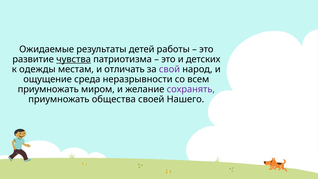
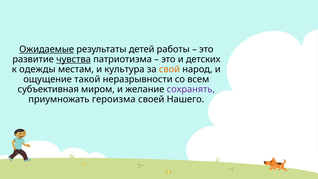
Ожидаемые underline: none -> present (47, 49)
отличать: отличать -> культура (124, 69)
свой colour: purple -> orange (169, 69)
среда: среда -> такой (87, 79)
приумножать: приумножать -> субъективная (48, 89)
общества: общества -> героизма (114, 99)
